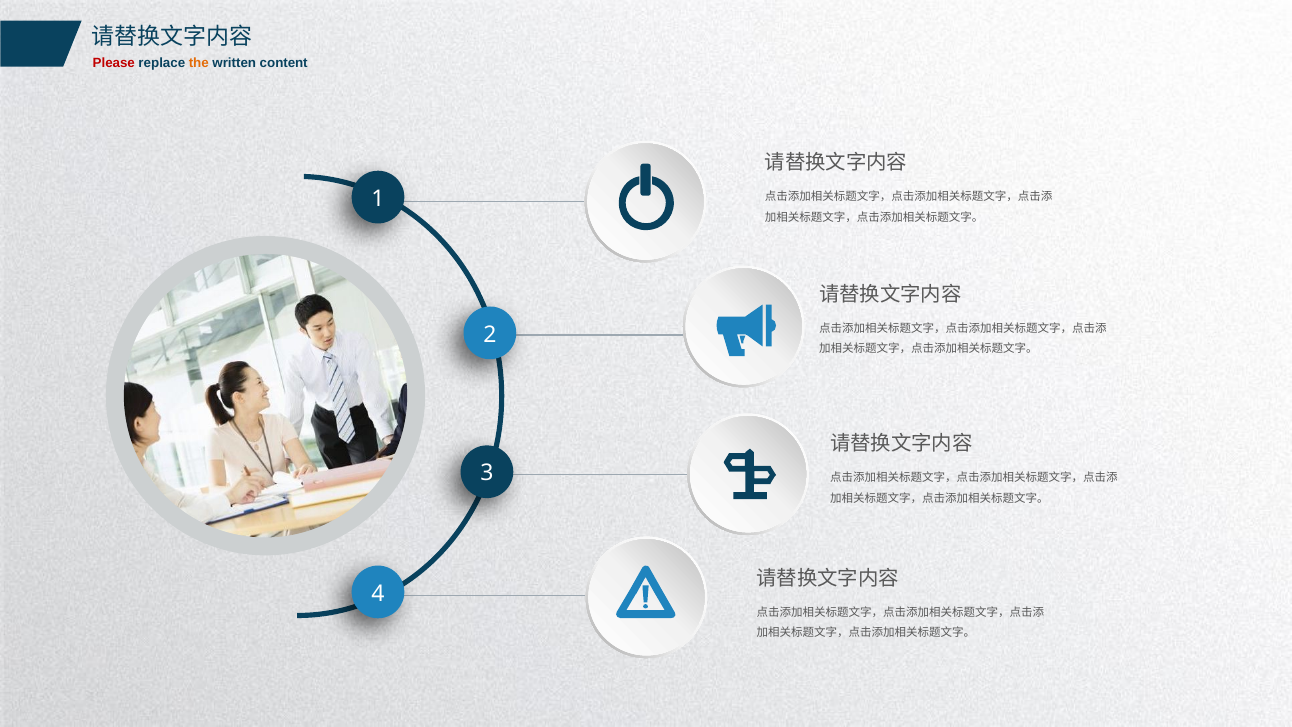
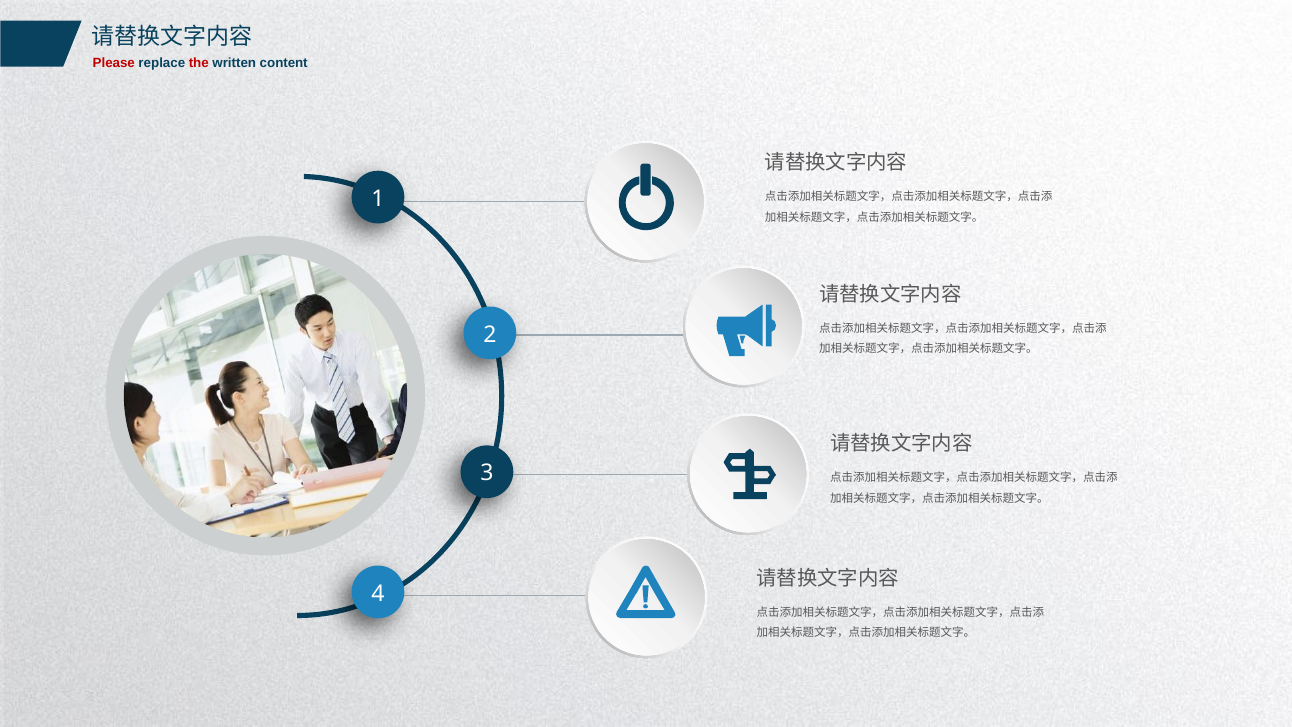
the colour: orange -> red (199, 63)
